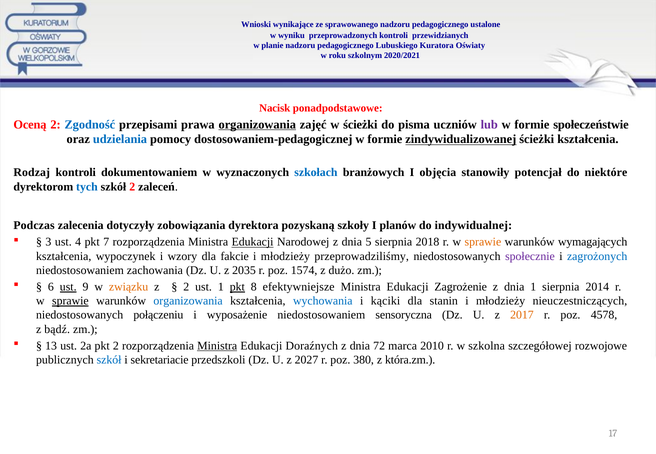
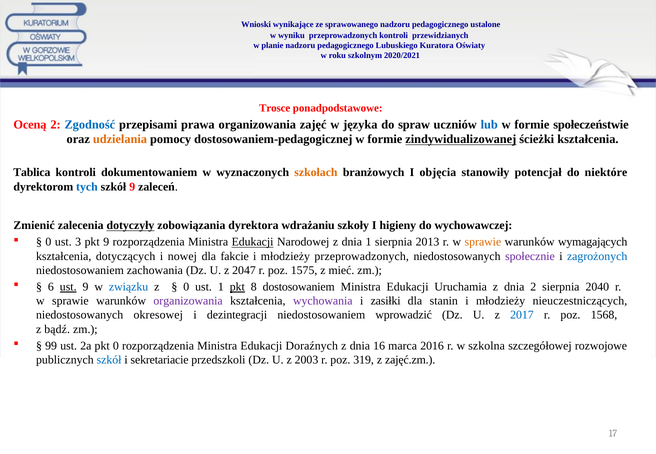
Nacisk: Nacisk -> Trosce (275, 108)
organizowania underline: present -> none (257, 125)
w ścieżki: ścieżki -> języka (360, 125)
pisma: pisma -> spraw (414, 125)
lub colour: purple -> blue (489, 125)
udzielania colour: blue -> orange (120, 139)
Rodzaj: Rodzaj -> Tablica (32, 173)
szkołach colour: blue -> orange (316, 173)
szkół 2: 2 -> 9 (132, 187)
Podczas: Podczas -> Zmienić (34, 226)
dotyczyły underline: none -> present (130, 226)
pozyskaną: pozyskaną -> wdrażaniu (308, 226)
planów: planów -> higieny (398, 226)
indywidualnej: indywidualnej -> wychowawczej (473, 226)
3: 3 -> 0 (48, 242)
4: 4 -> 3 (78, 242)
pkt 7: 7 -> 9 (106, 242)
dnia 5: 5 -> 1 (368, 242)
2018: 2018 -> 2013 (427, 242)
wypoczynek: wypoczynek -> dotyczących (126, 256)
wzory: wzory -> nowej (182, 256)
młodzieży przeprowadziliśmy: przeprowadziliśmy -> przeprowadzonych (362, 256)
2035: 2035 -> 2047 (244, 270)
1574: 1574 -> 1575 (304, 270)
dużo: dużo -> mieć (341, 270)
związku colour: orange -> blue (129, 287)
2: 2 -> 0 (186, 287)
efektywniejsze: efektywniejsze -> dostosowaniem (299, 287)
Zagrożenie: Zagrożenie -> Uruchamia (461, 287)
dnia 1: 1 -> 2 (533, 287)
2014: 2014 -> 2040 (597, 287)
sprawie underline: present -> none (70, 301)
organizowania colour: blue -> purple (188, 301)
wychowania colour: blue -> purple (323, 301)
kąciki: kąciki -> zasiłki (386, 301)
połączeniu: połączeniu -> okresowej (158, 315)
wyposażenie: wyposażenie -> dezintegracji (237, 315)
sensoryczna: sensoryczna -> wprowadzić (404, 315)
2017 colour: orange -> blue (522, 315)
4578: 4578 -> 1568 (604, 315)
13: 13 -> 99 (51, 346)
pkt 2: 2 -> 0 (116, 346)
Ministra underline: present -> none (217, 346)
72: 72 -> 16 (379, 346)
2010: 2010 -> 2016 (432, 346)
2027: 2027 -> 2003 (306, 360)
380: 380 -> 319 (364, 360)
która.zm: która.zm -> zajęć.zm (410, 360)
